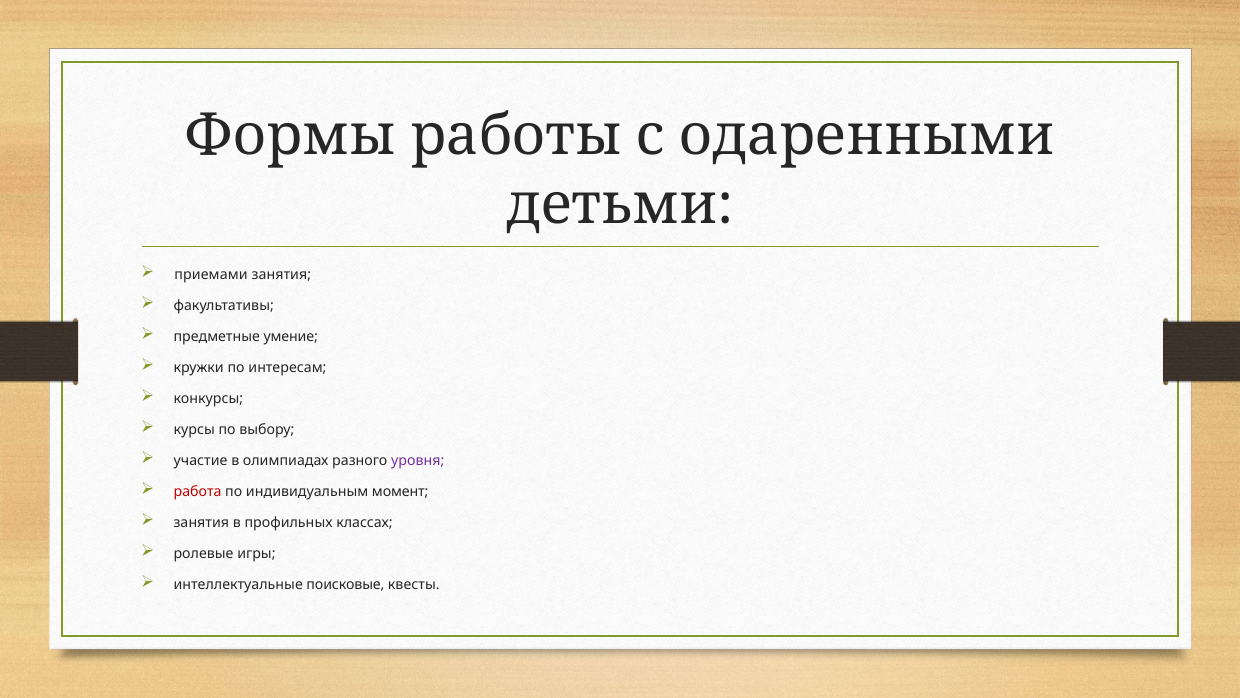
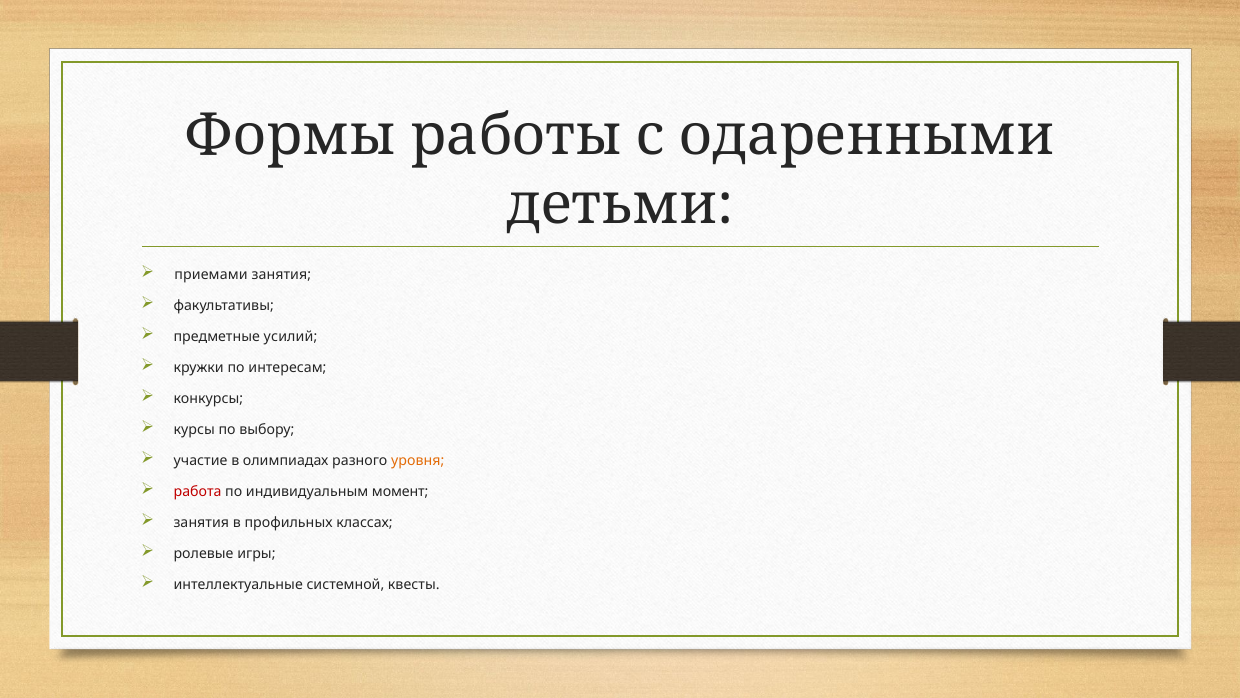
умение: умение -> усилий (291, 336)
уровня colour: purple -> orange (418, 460)
поисковые: поисковые -> системной (345, 584)
